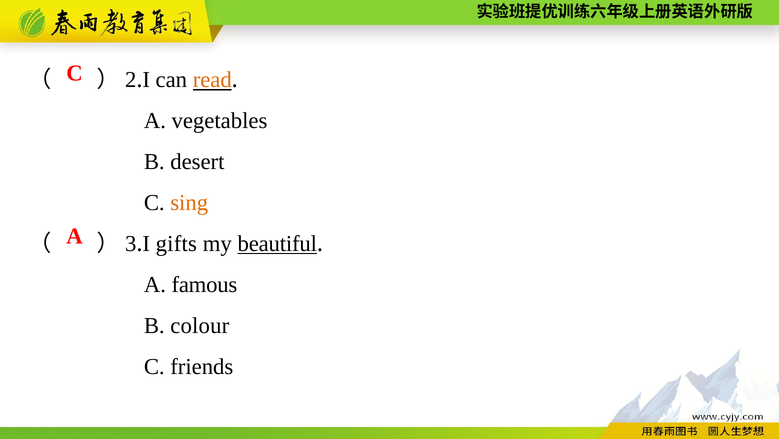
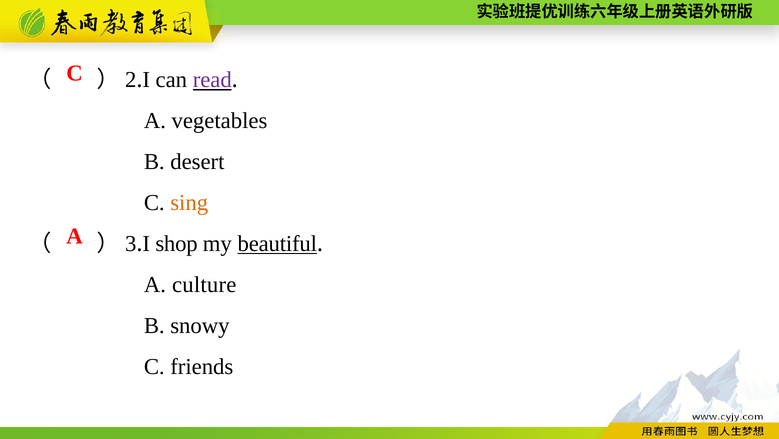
read colour: orange -> purple (212, 79)
gifts: gifts -> shop (177, 243)
famous: famous -> culture (204, 284)
colour: colour -> snowy (200, 325)
